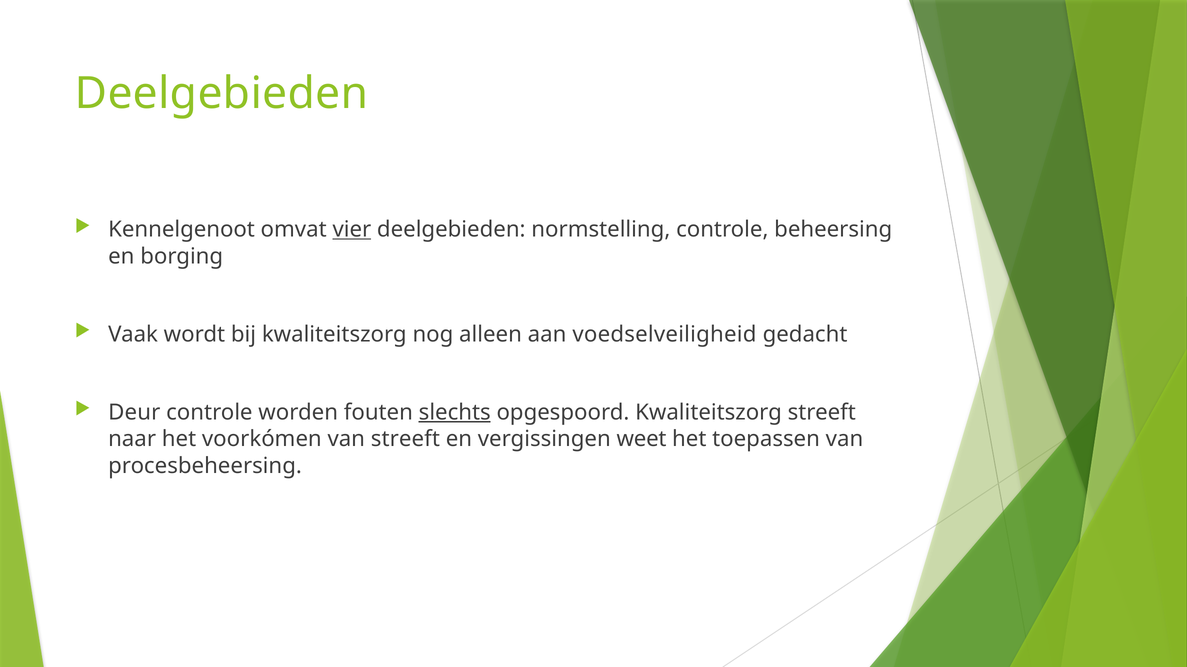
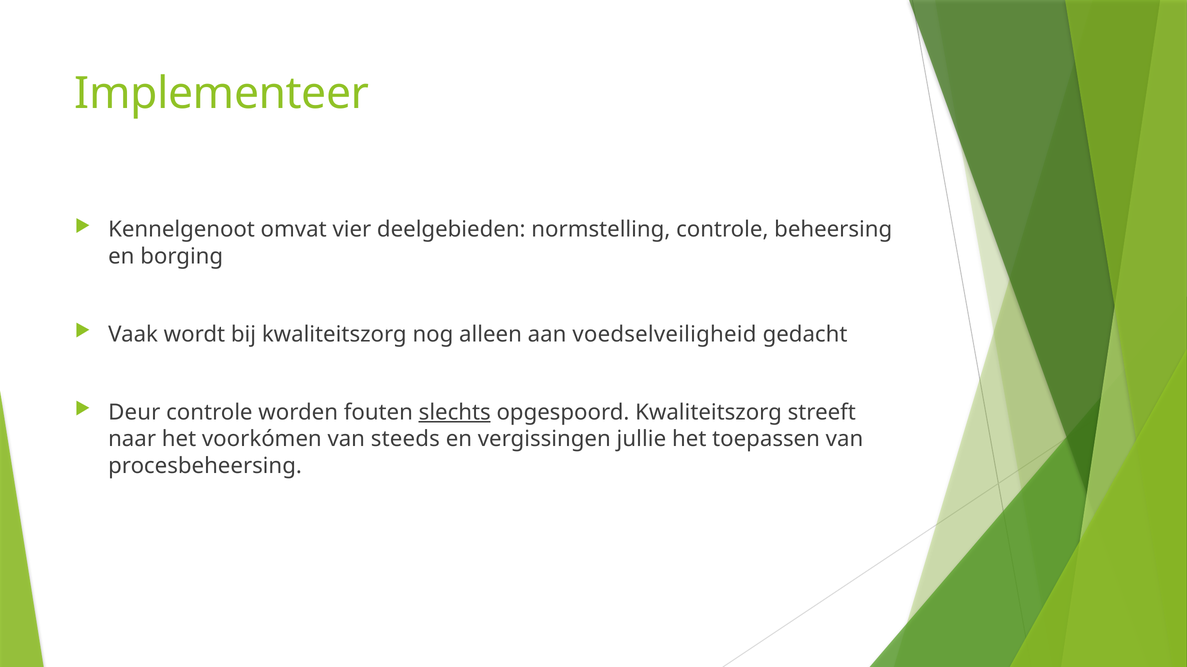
Deelgebieden: Deelgebieden -> Implementeer (222, 94)
vier underline: present -> none (352, 230)
van streeft: streeft -> steeds (405, 439)
weet: weet -> jullie (641, 439)
